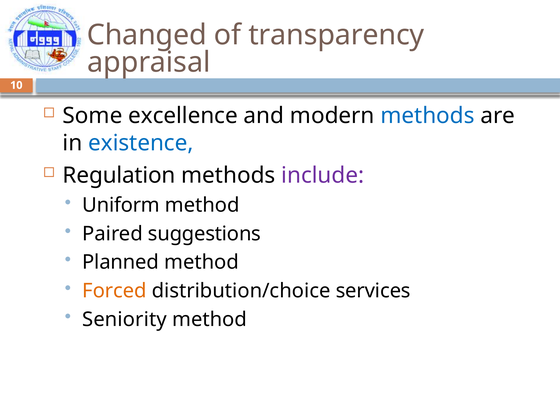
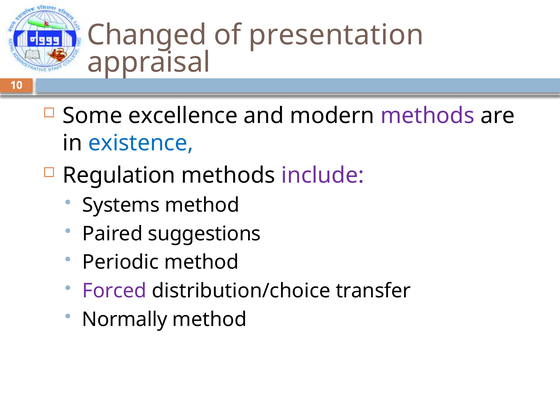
transparency: transparency -> presentation (336, 35)
methods colour: blue -> purple (427, 116)
Uniform: Uniform -> Systems (121, 205)
Planned: Planned -> Periodic (121, 262)
Forced colour: orange -> purple (114, 291)
services: services -> transfer (373, 291)
Seniority: Seniority -> Normally (125, 319)
